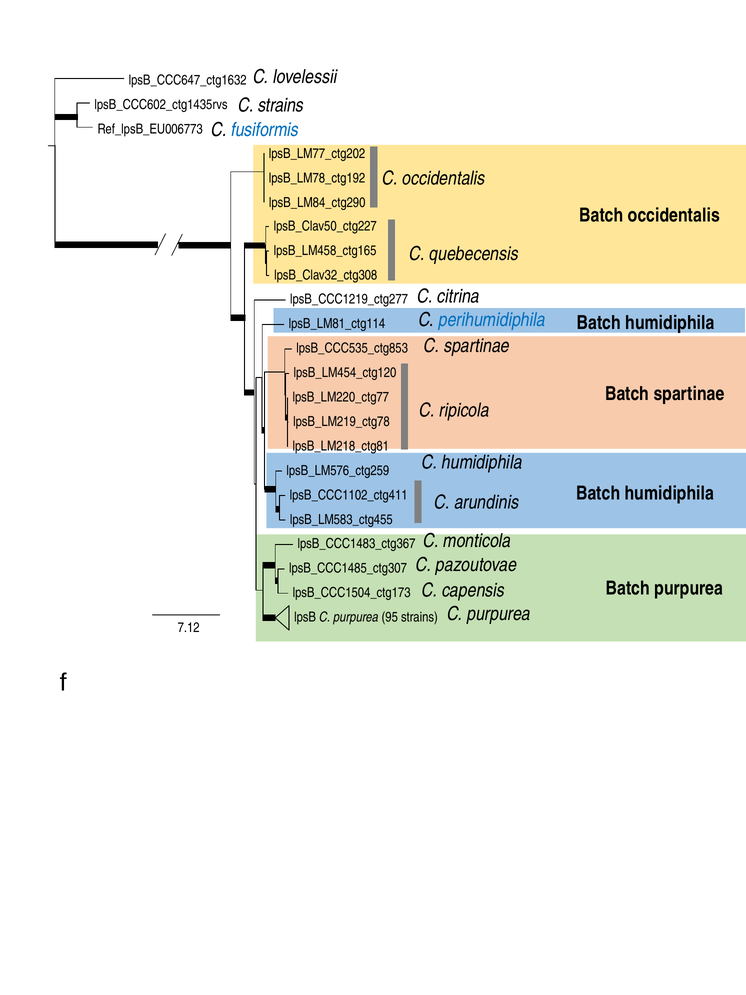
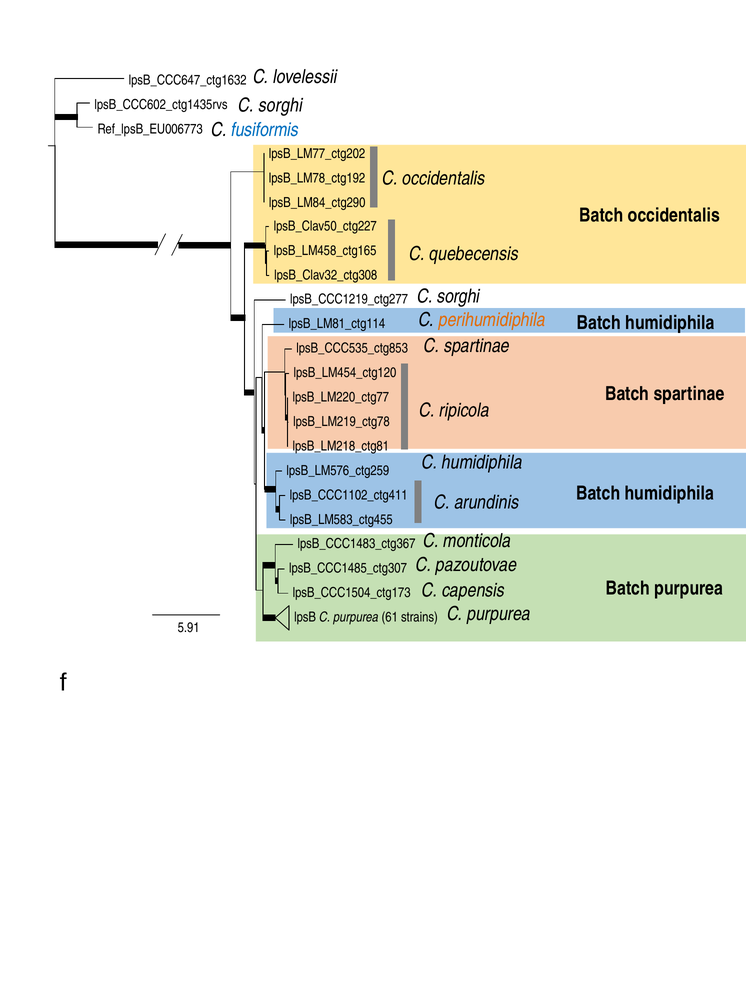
strains: strains -> sorghi (281, 105)
citrina: citrina -> sorghi (459, 296)
perihumidiphila colour: blue -> orange (492, 320)
95: 95 -> 61 (390, 617)
7.12: 7.12 -> 5.91 (189, 628)
